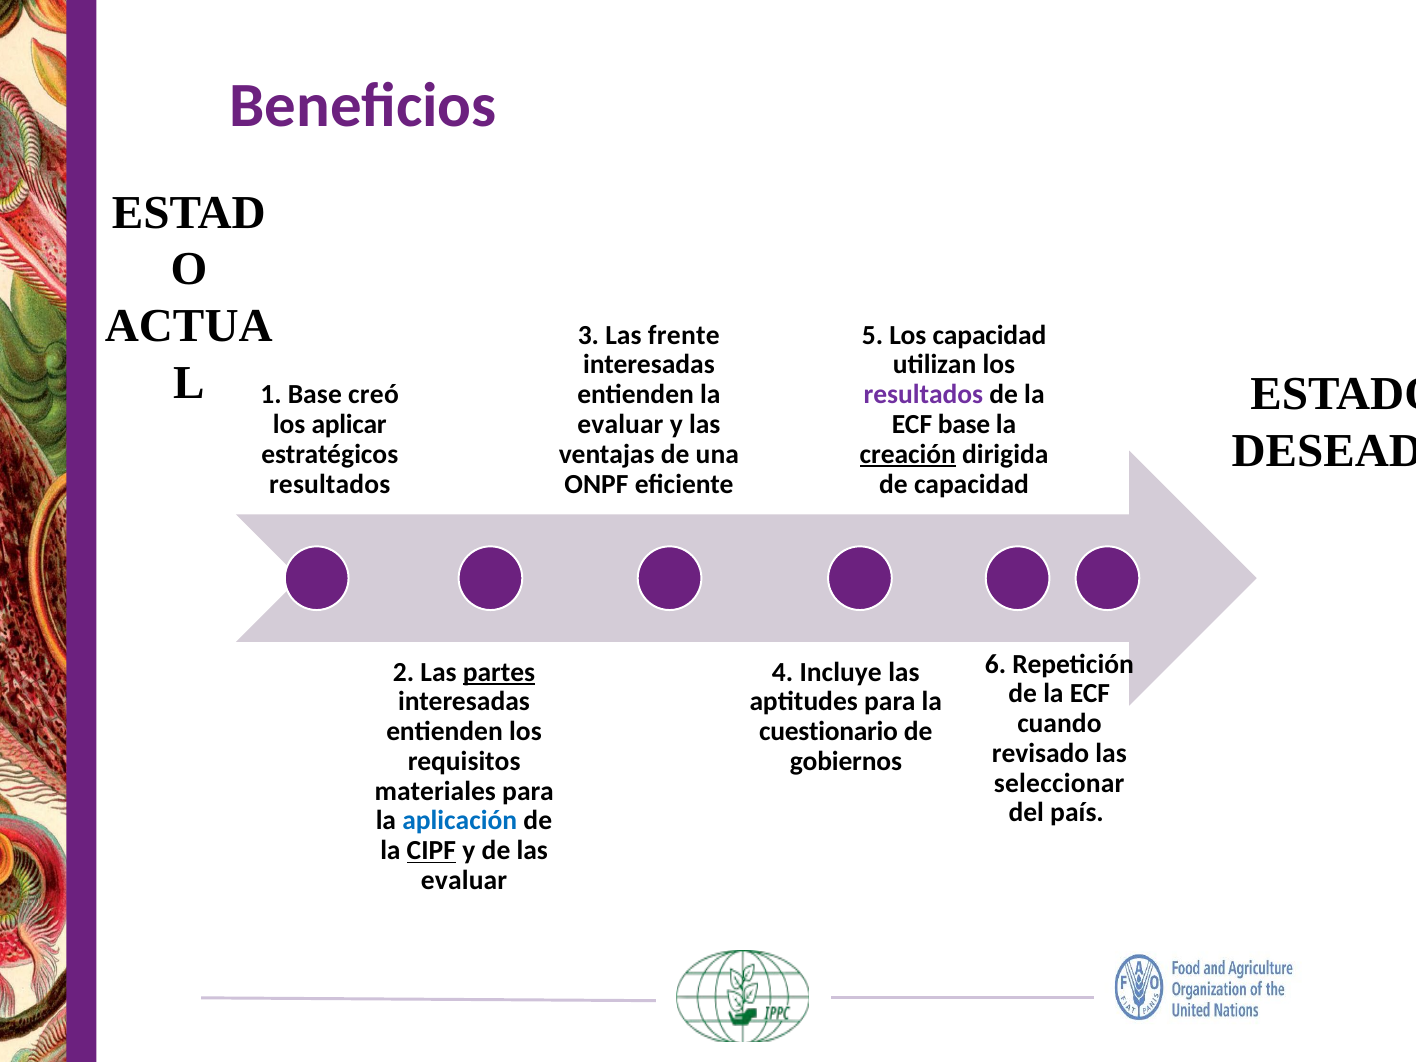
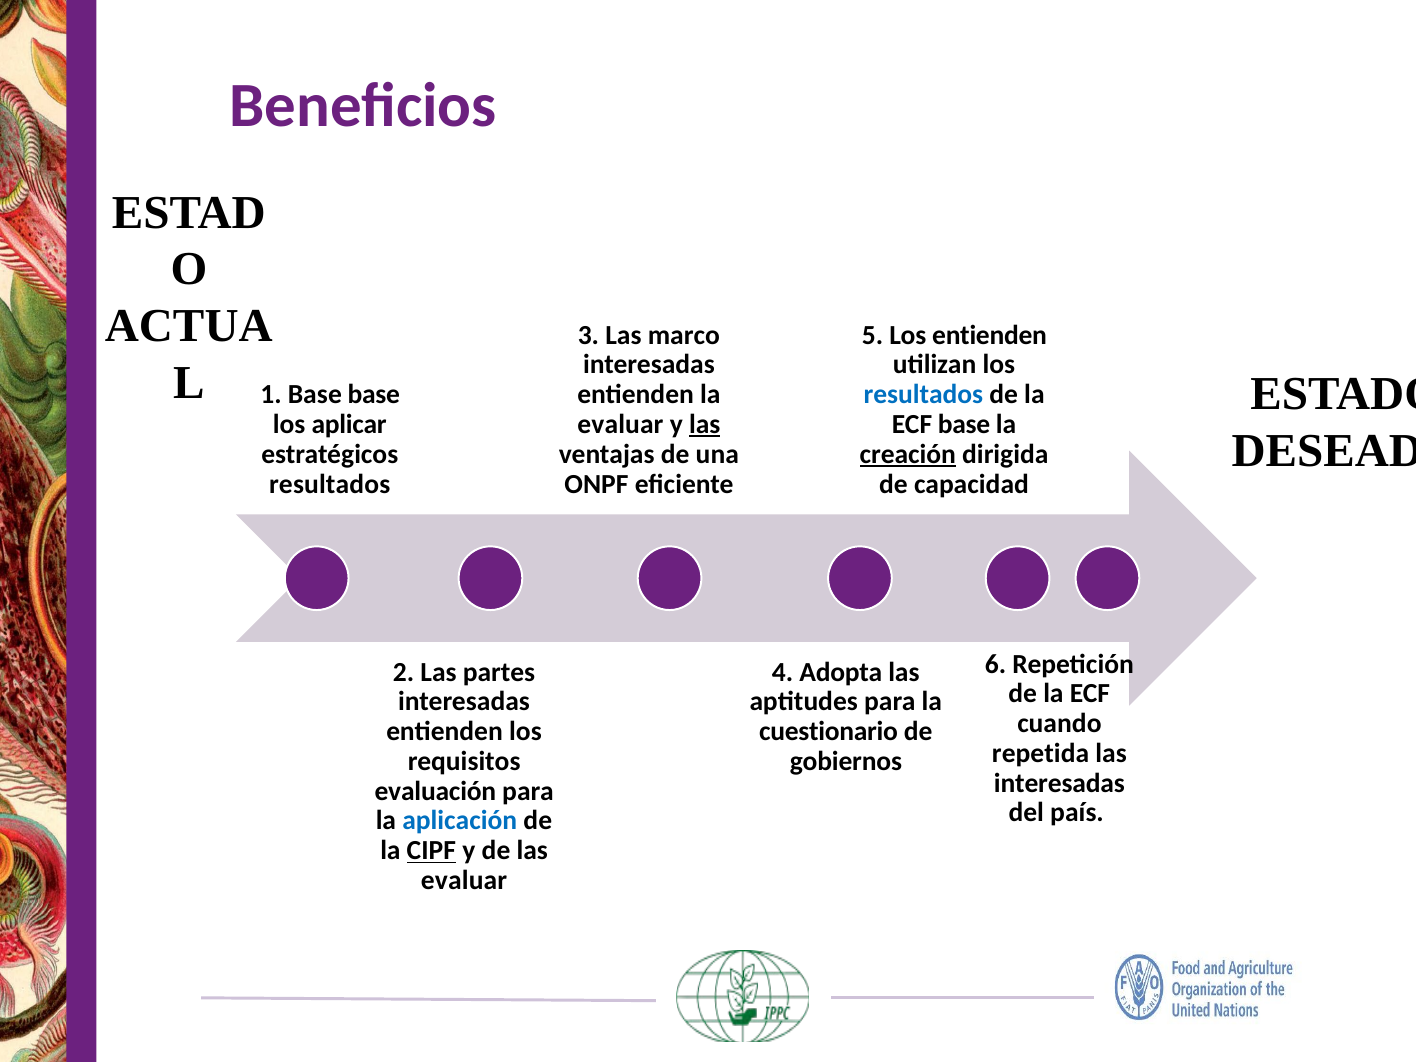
frente: frente -> marco (684, 335)
Los capacidad: capacidad -> entienden (990, 335)
Base creó: creó -> base (374, 395)
resultados colour: purple -> blue (923, 395)
las underline: none -> present (705, 424)
partes underline: present -> none (499, 672)
Incluye: Incluye -> Adopta (841, 672)
revisado: revisado -> repetida (1041, 753)
seleccionar: seleccionar -> interesadas (1059, 783)
materiales: materiales -> evaluación (435, 791)
